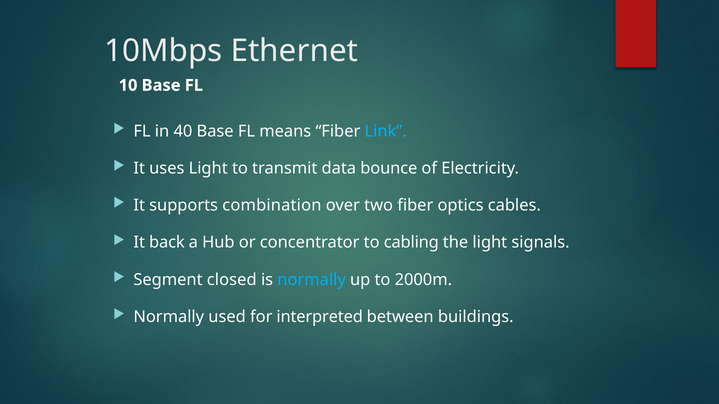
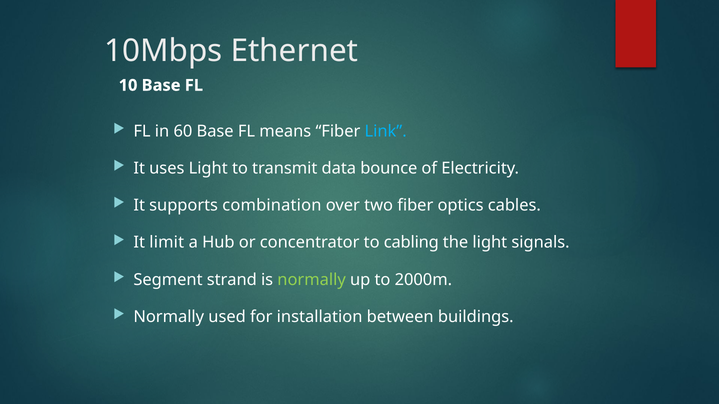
40: 40 -> 60 (183, 131)
back: back -> limit (167, 243)
closed: closed -> strand (232, 280)
normally colour: light blue -> light green (312, 280)
interpreted: interpreted -> installation (320, 317)
